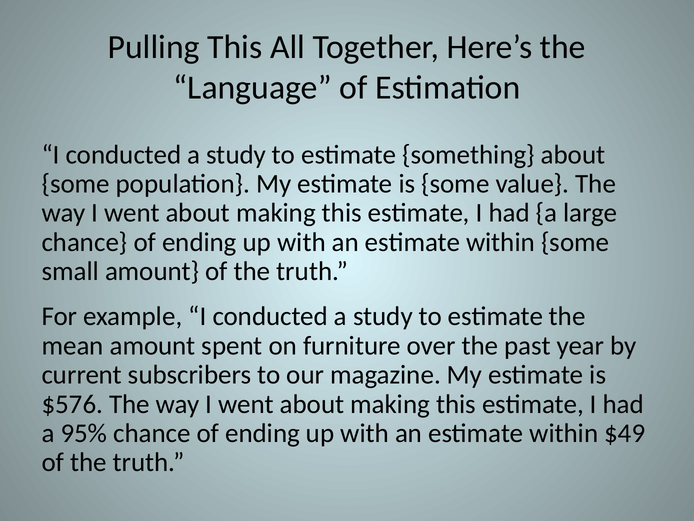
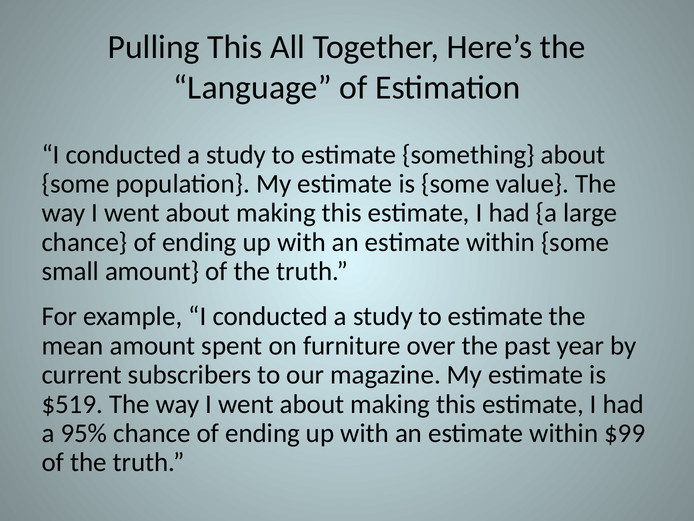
$576: $576 -> $519 (72, 404)
$49: $49 -> $99 (625, 433)
